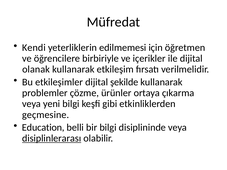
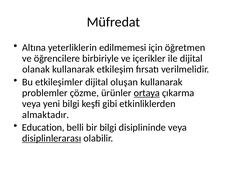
Kendi: Kendi -> Altına (34, 48)
şekilde: şekilde -> oluşan (124, 82)
ortaya underline: none -> present (147, 93)
geçmesine: geçmesine -> almaktadır (46, 115)
